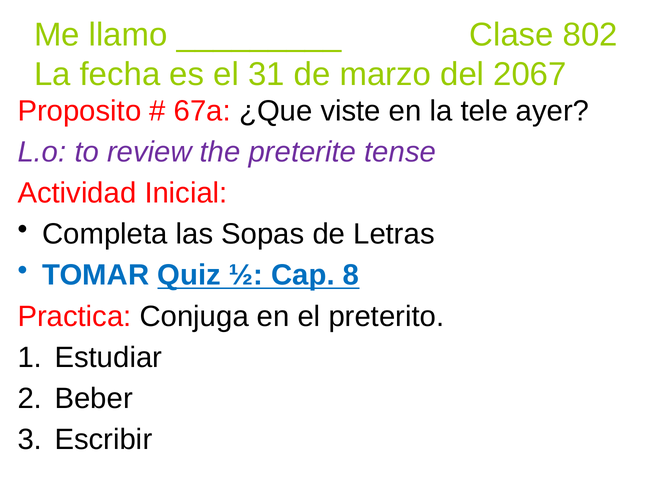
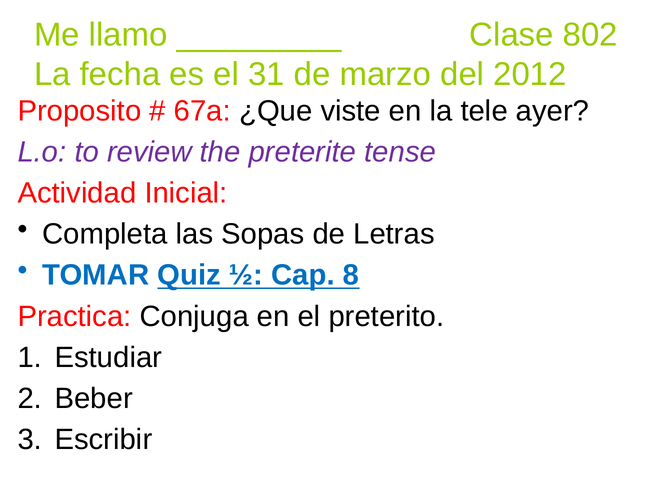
2067: 2067 -> 2012 (530, 74)
